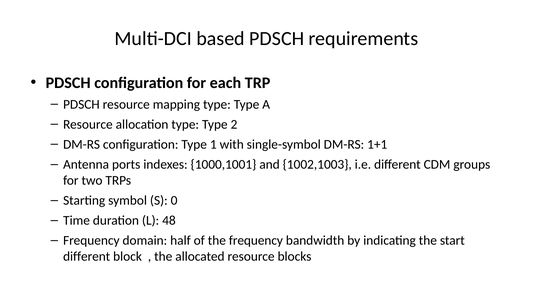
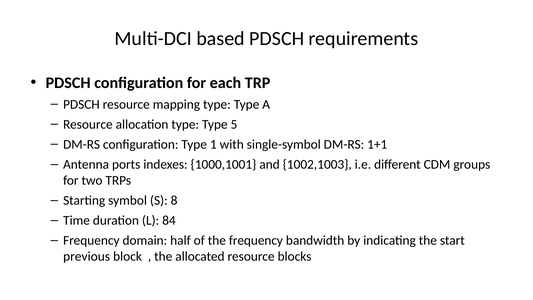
2: 2 -> 5 (234, 124)
0: 0 -> 8 (174, 200)
48: 48 -> 84 (169, 220)
different: different -> previous (87, 256)
